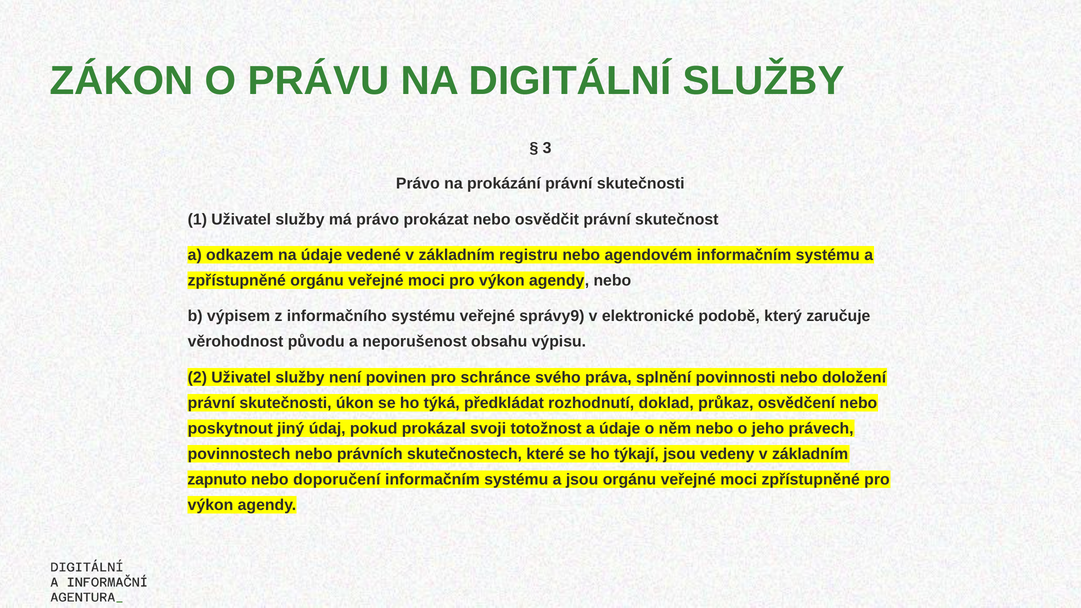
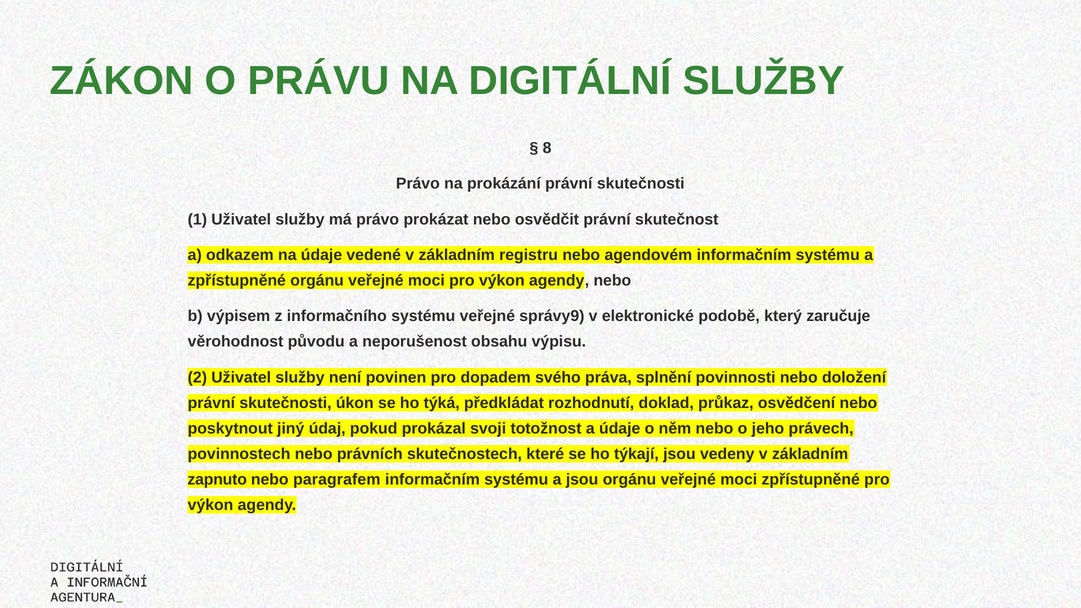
3: 3 -> 8 (547, 148)
schránce: schránce -> dopadem (496, 377)
doporučení: doporučení -> paragrafem (337, 480)
